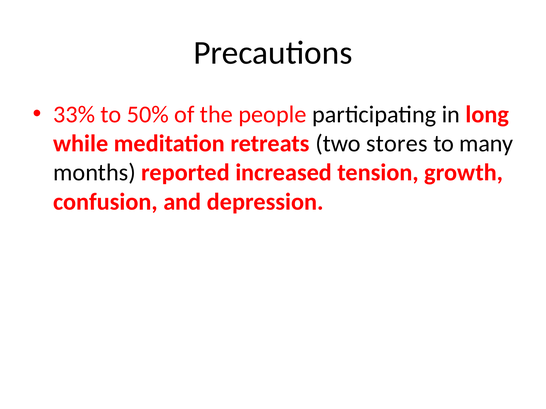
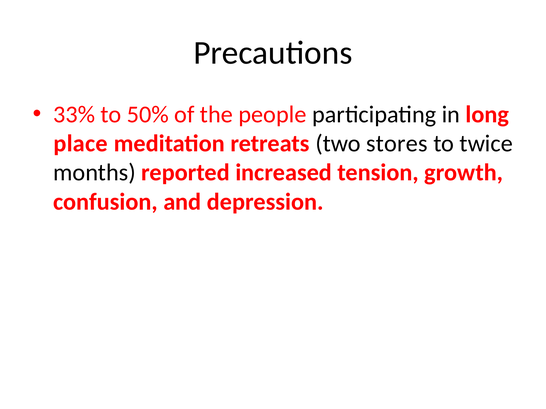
while: while -> place (81, 144)
many: many -> twice (486, 144)
